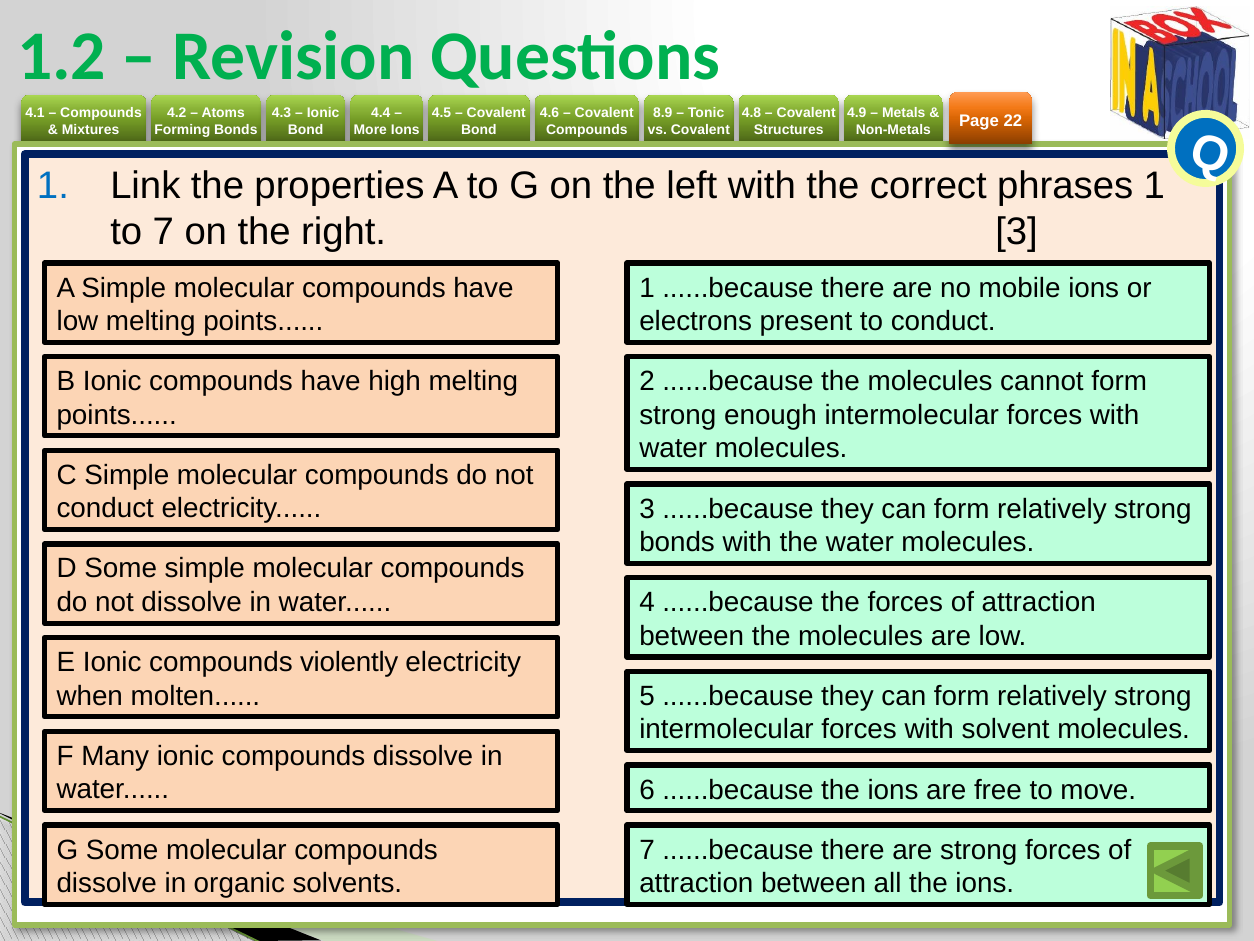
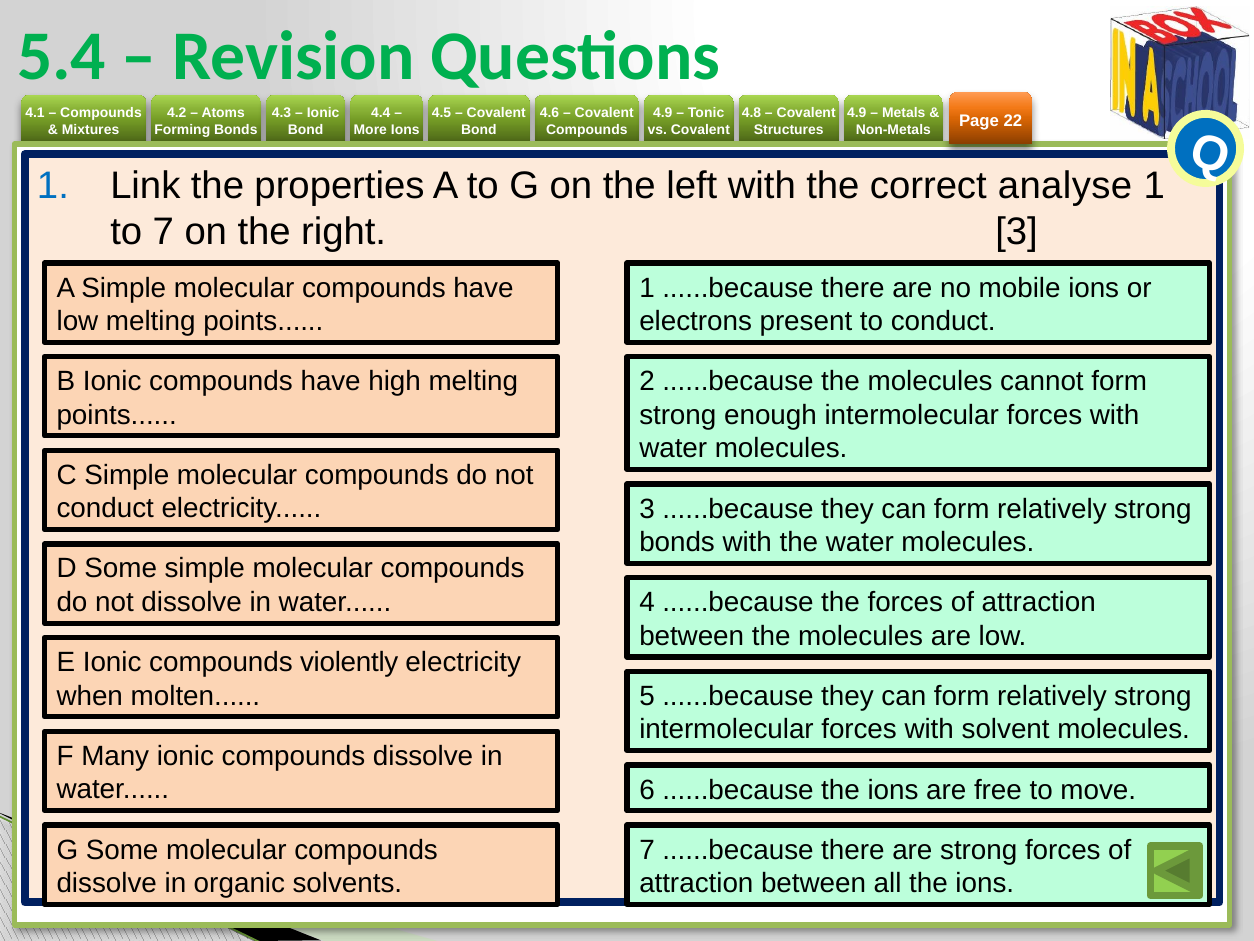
1.2: 1.2 -> 5.4 (62, 57)
8.9: 8.9 -> 4.9 (663, 113)
phrases: phrases -> analyse (1065, 186)
